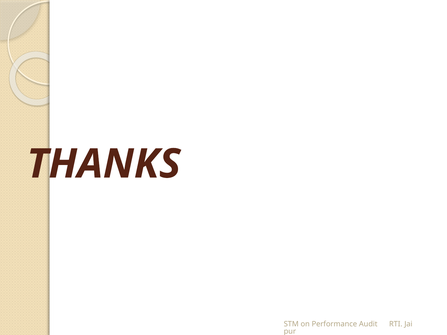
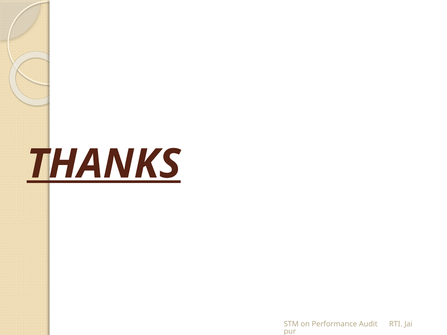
THANKS underline: none -> present (104, 164)
